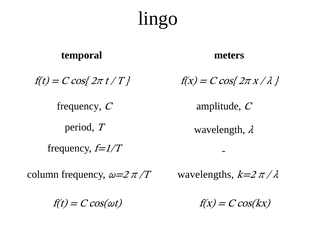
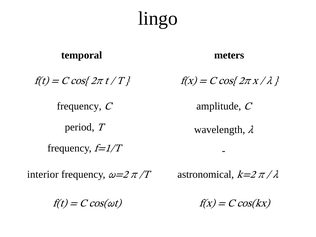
column: column -> interior (43, 175)
wavelengths: wavelengths -> astronomical (206, 175)
